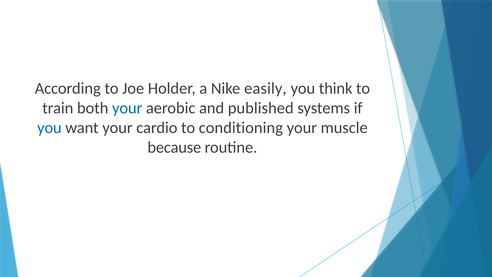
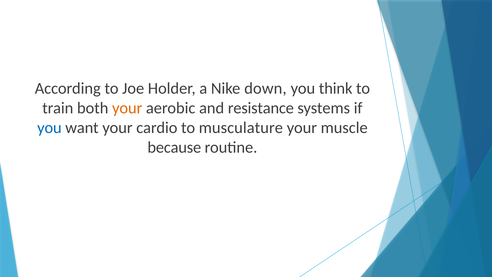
easily: easily -> down (265, 88)
your colour: blue -> orange (127, 108)
published: published -> resistance (261, 108)
conditioning: conditioning -> musculature (241, 128)
